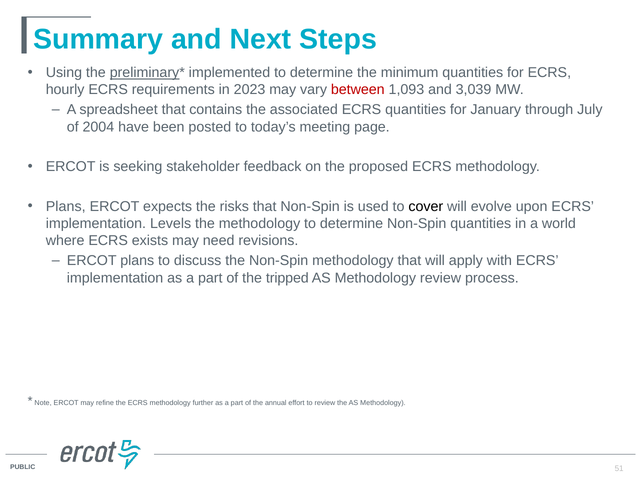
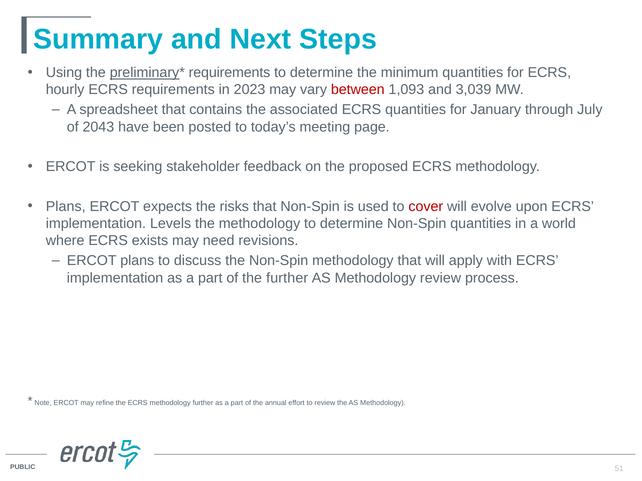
implemented: implemented -> requirements (230, 73)
2004: 2004 -> 2043 (98, 127)
cover colour: black -> red (426, 207)
the tripped: tripped -> further (287, 278)
